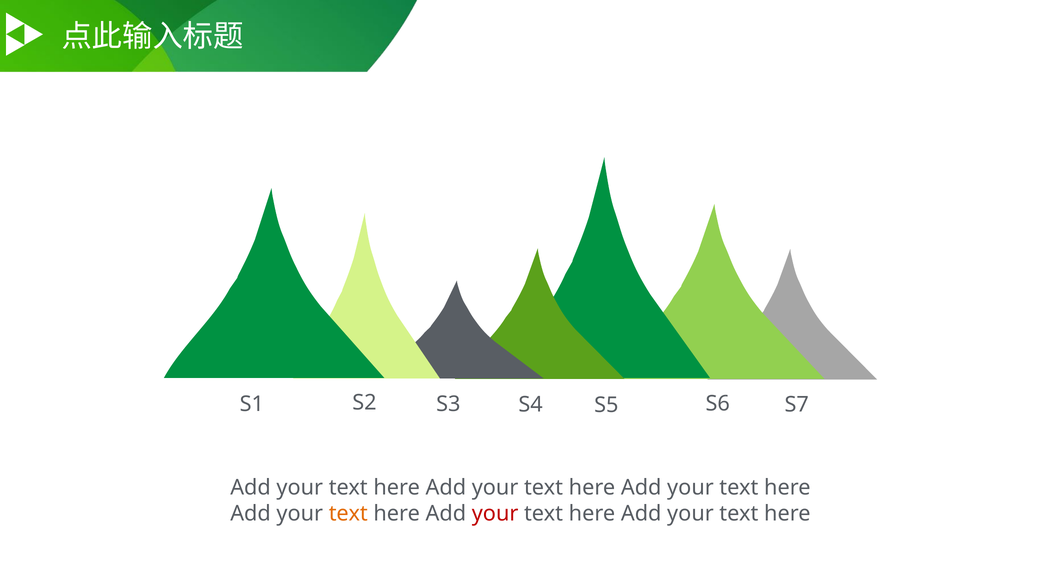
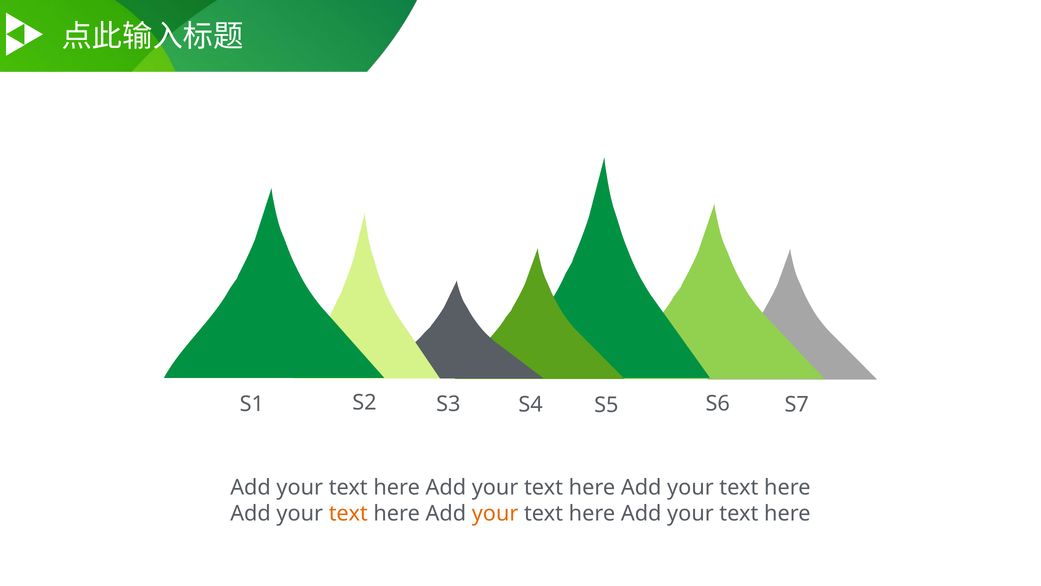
your colour: red -> orange (495, 513)
